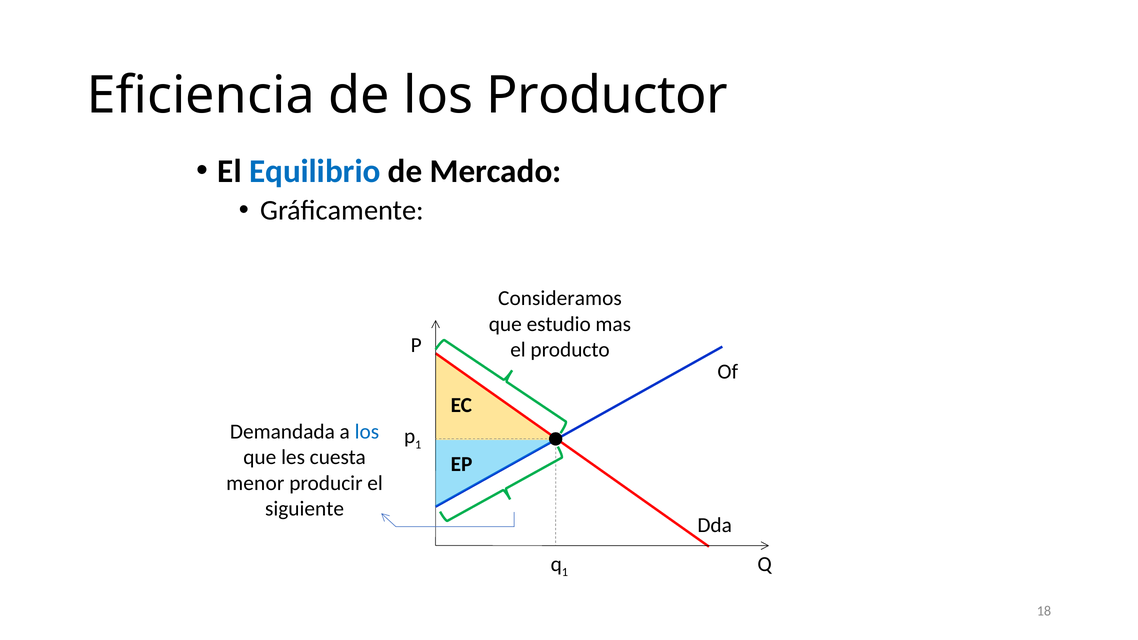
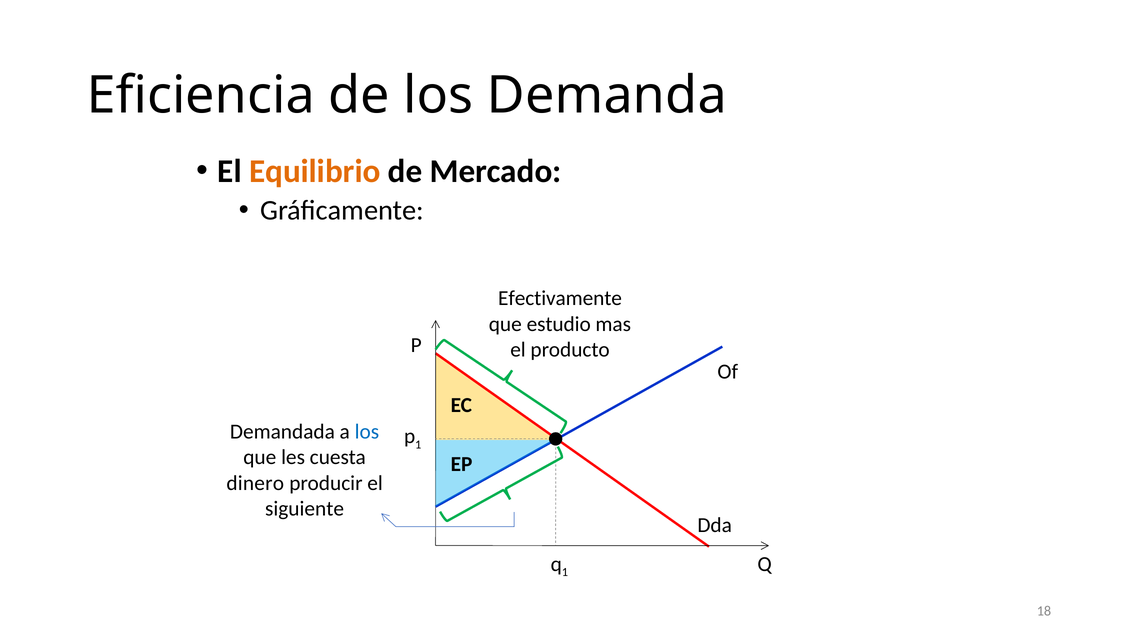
Productor: Productor -> Demanda (607, 96)
Equilibrio colour: blue -> orange (315, 171)
Consideramos: Consideramos -> Efectivamente (560, 299)
menor: menor -> dinero (255, 483)
